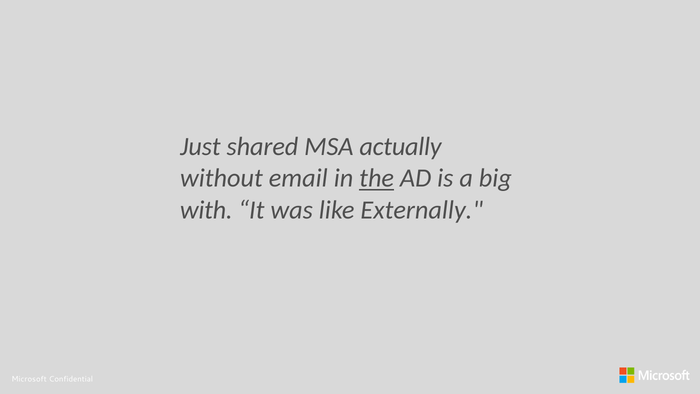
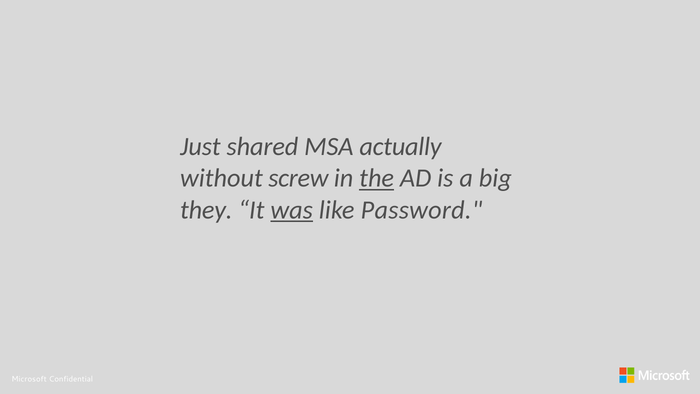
email: email -> screw (298, 178)
with: with -> they (206, 210)
was underline: none -> present (292, 210)
Externally: Externally -> Password (422, 210)
